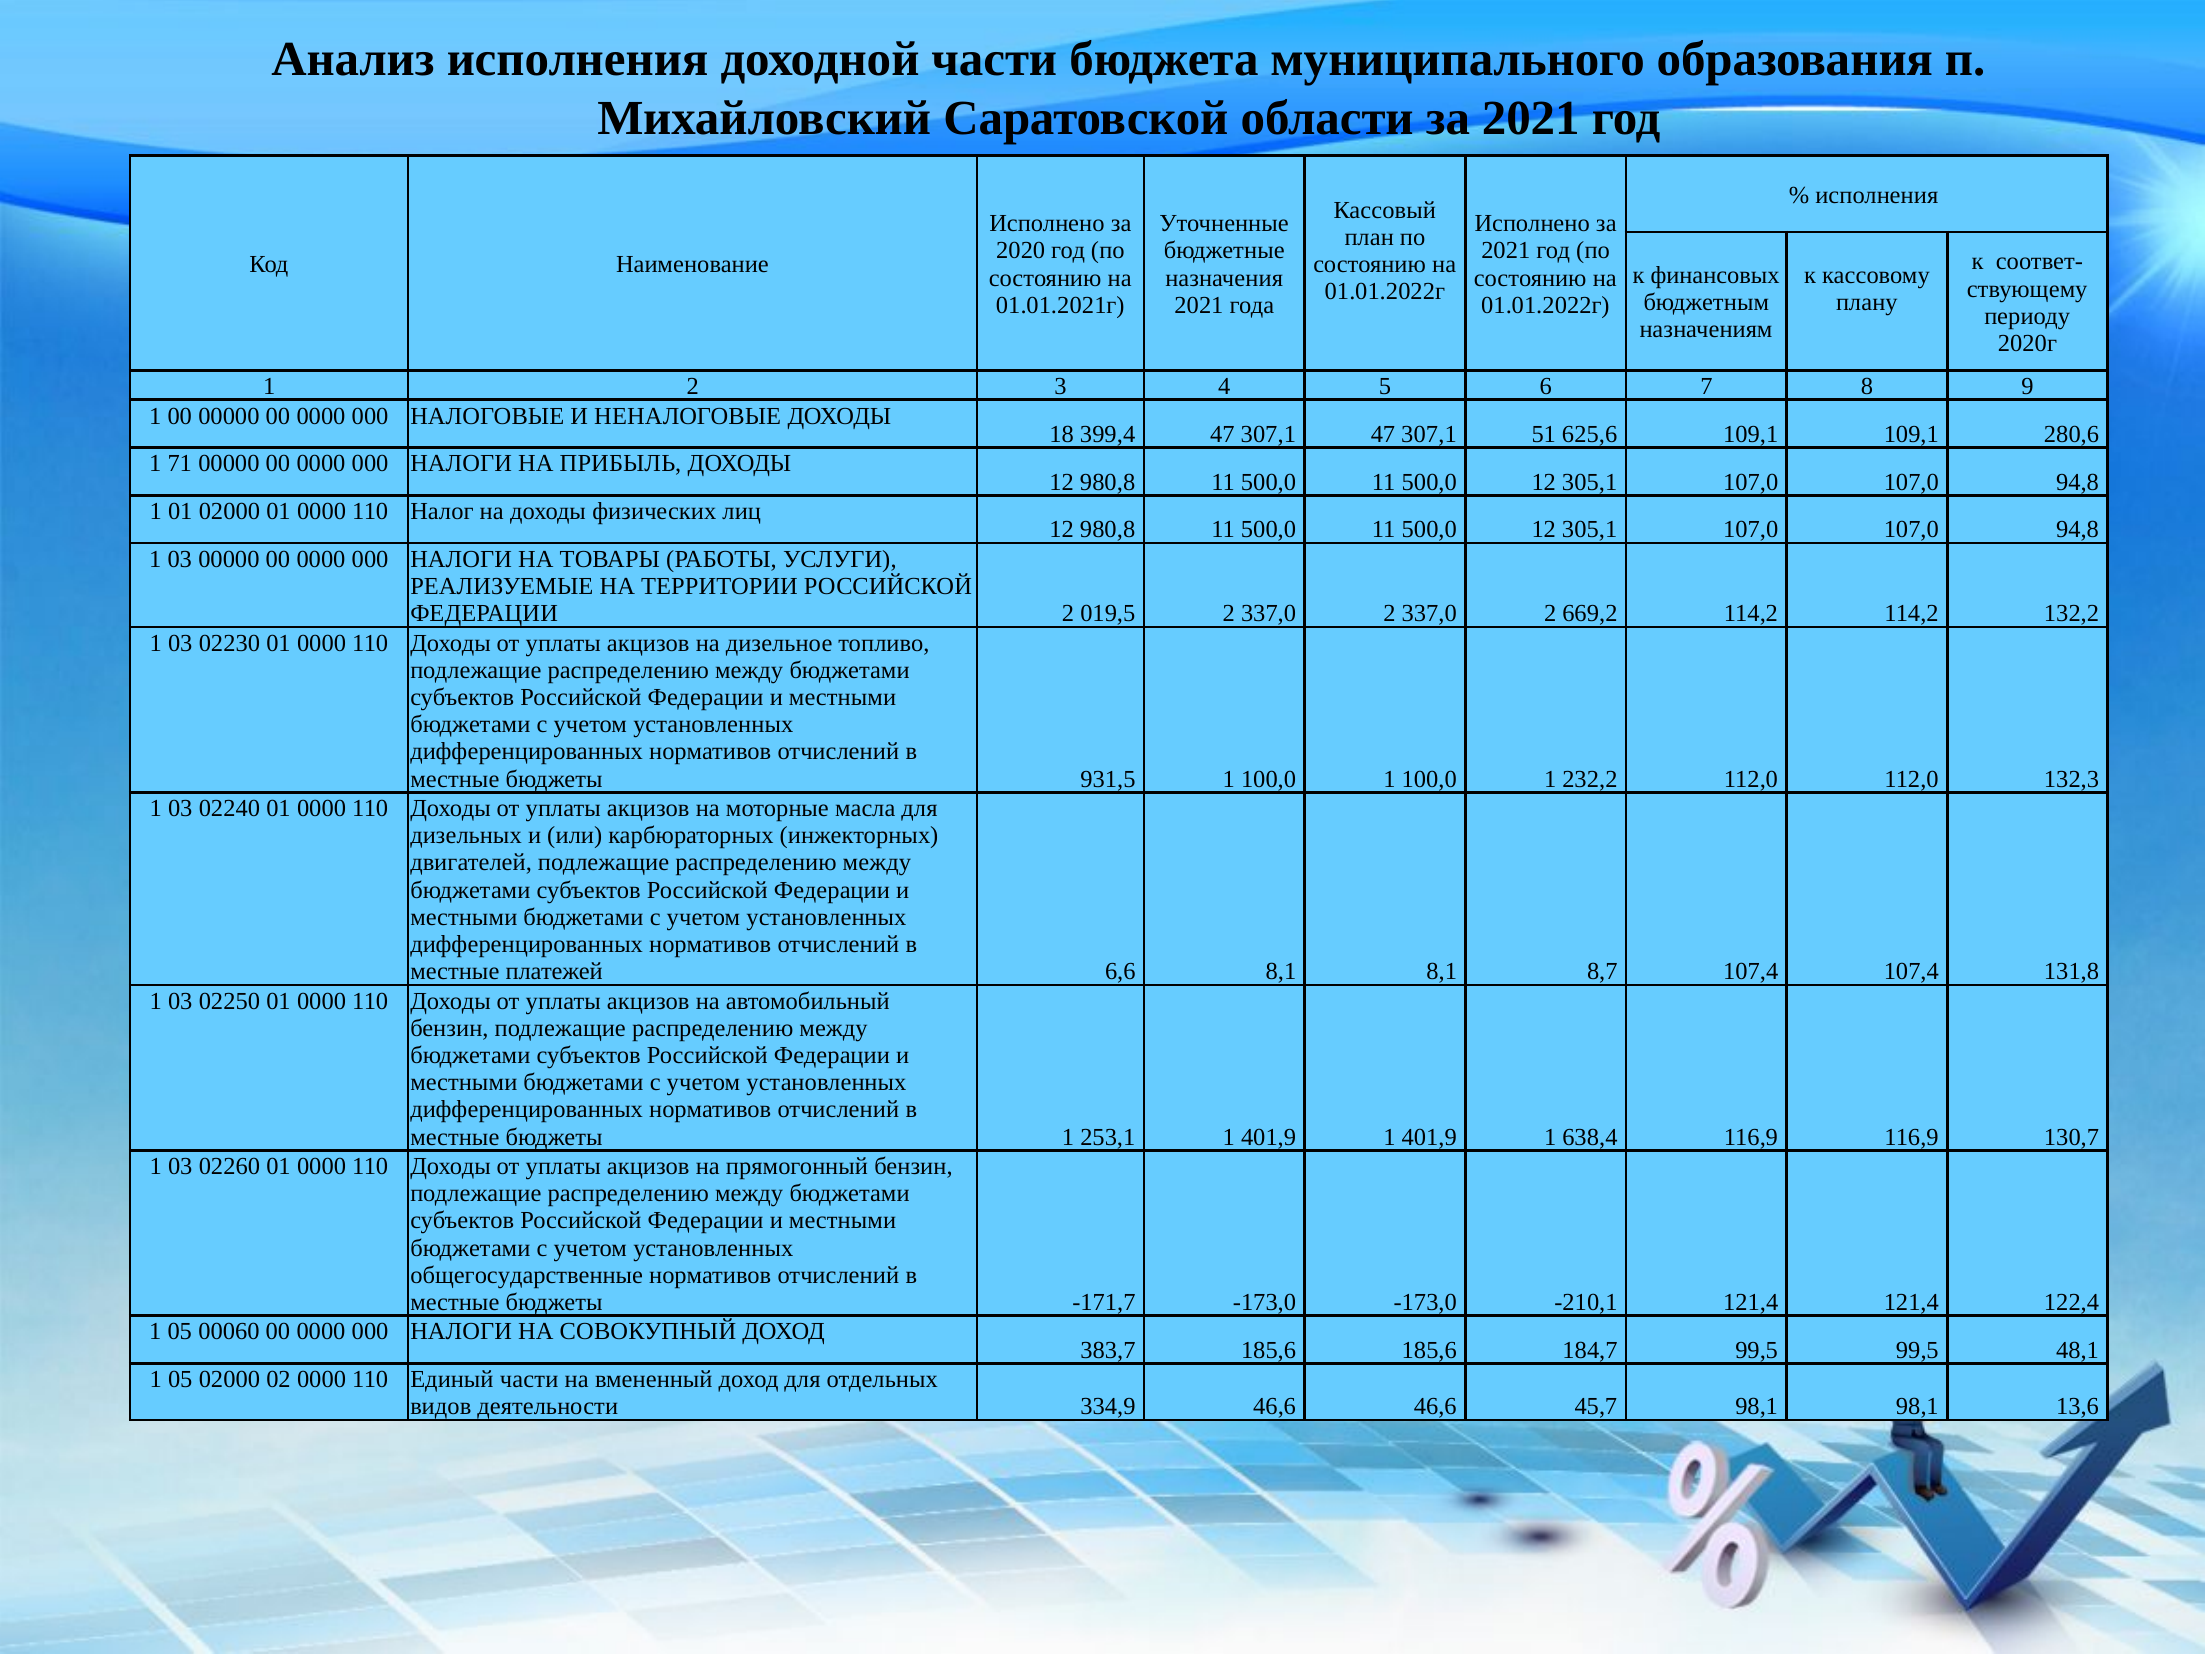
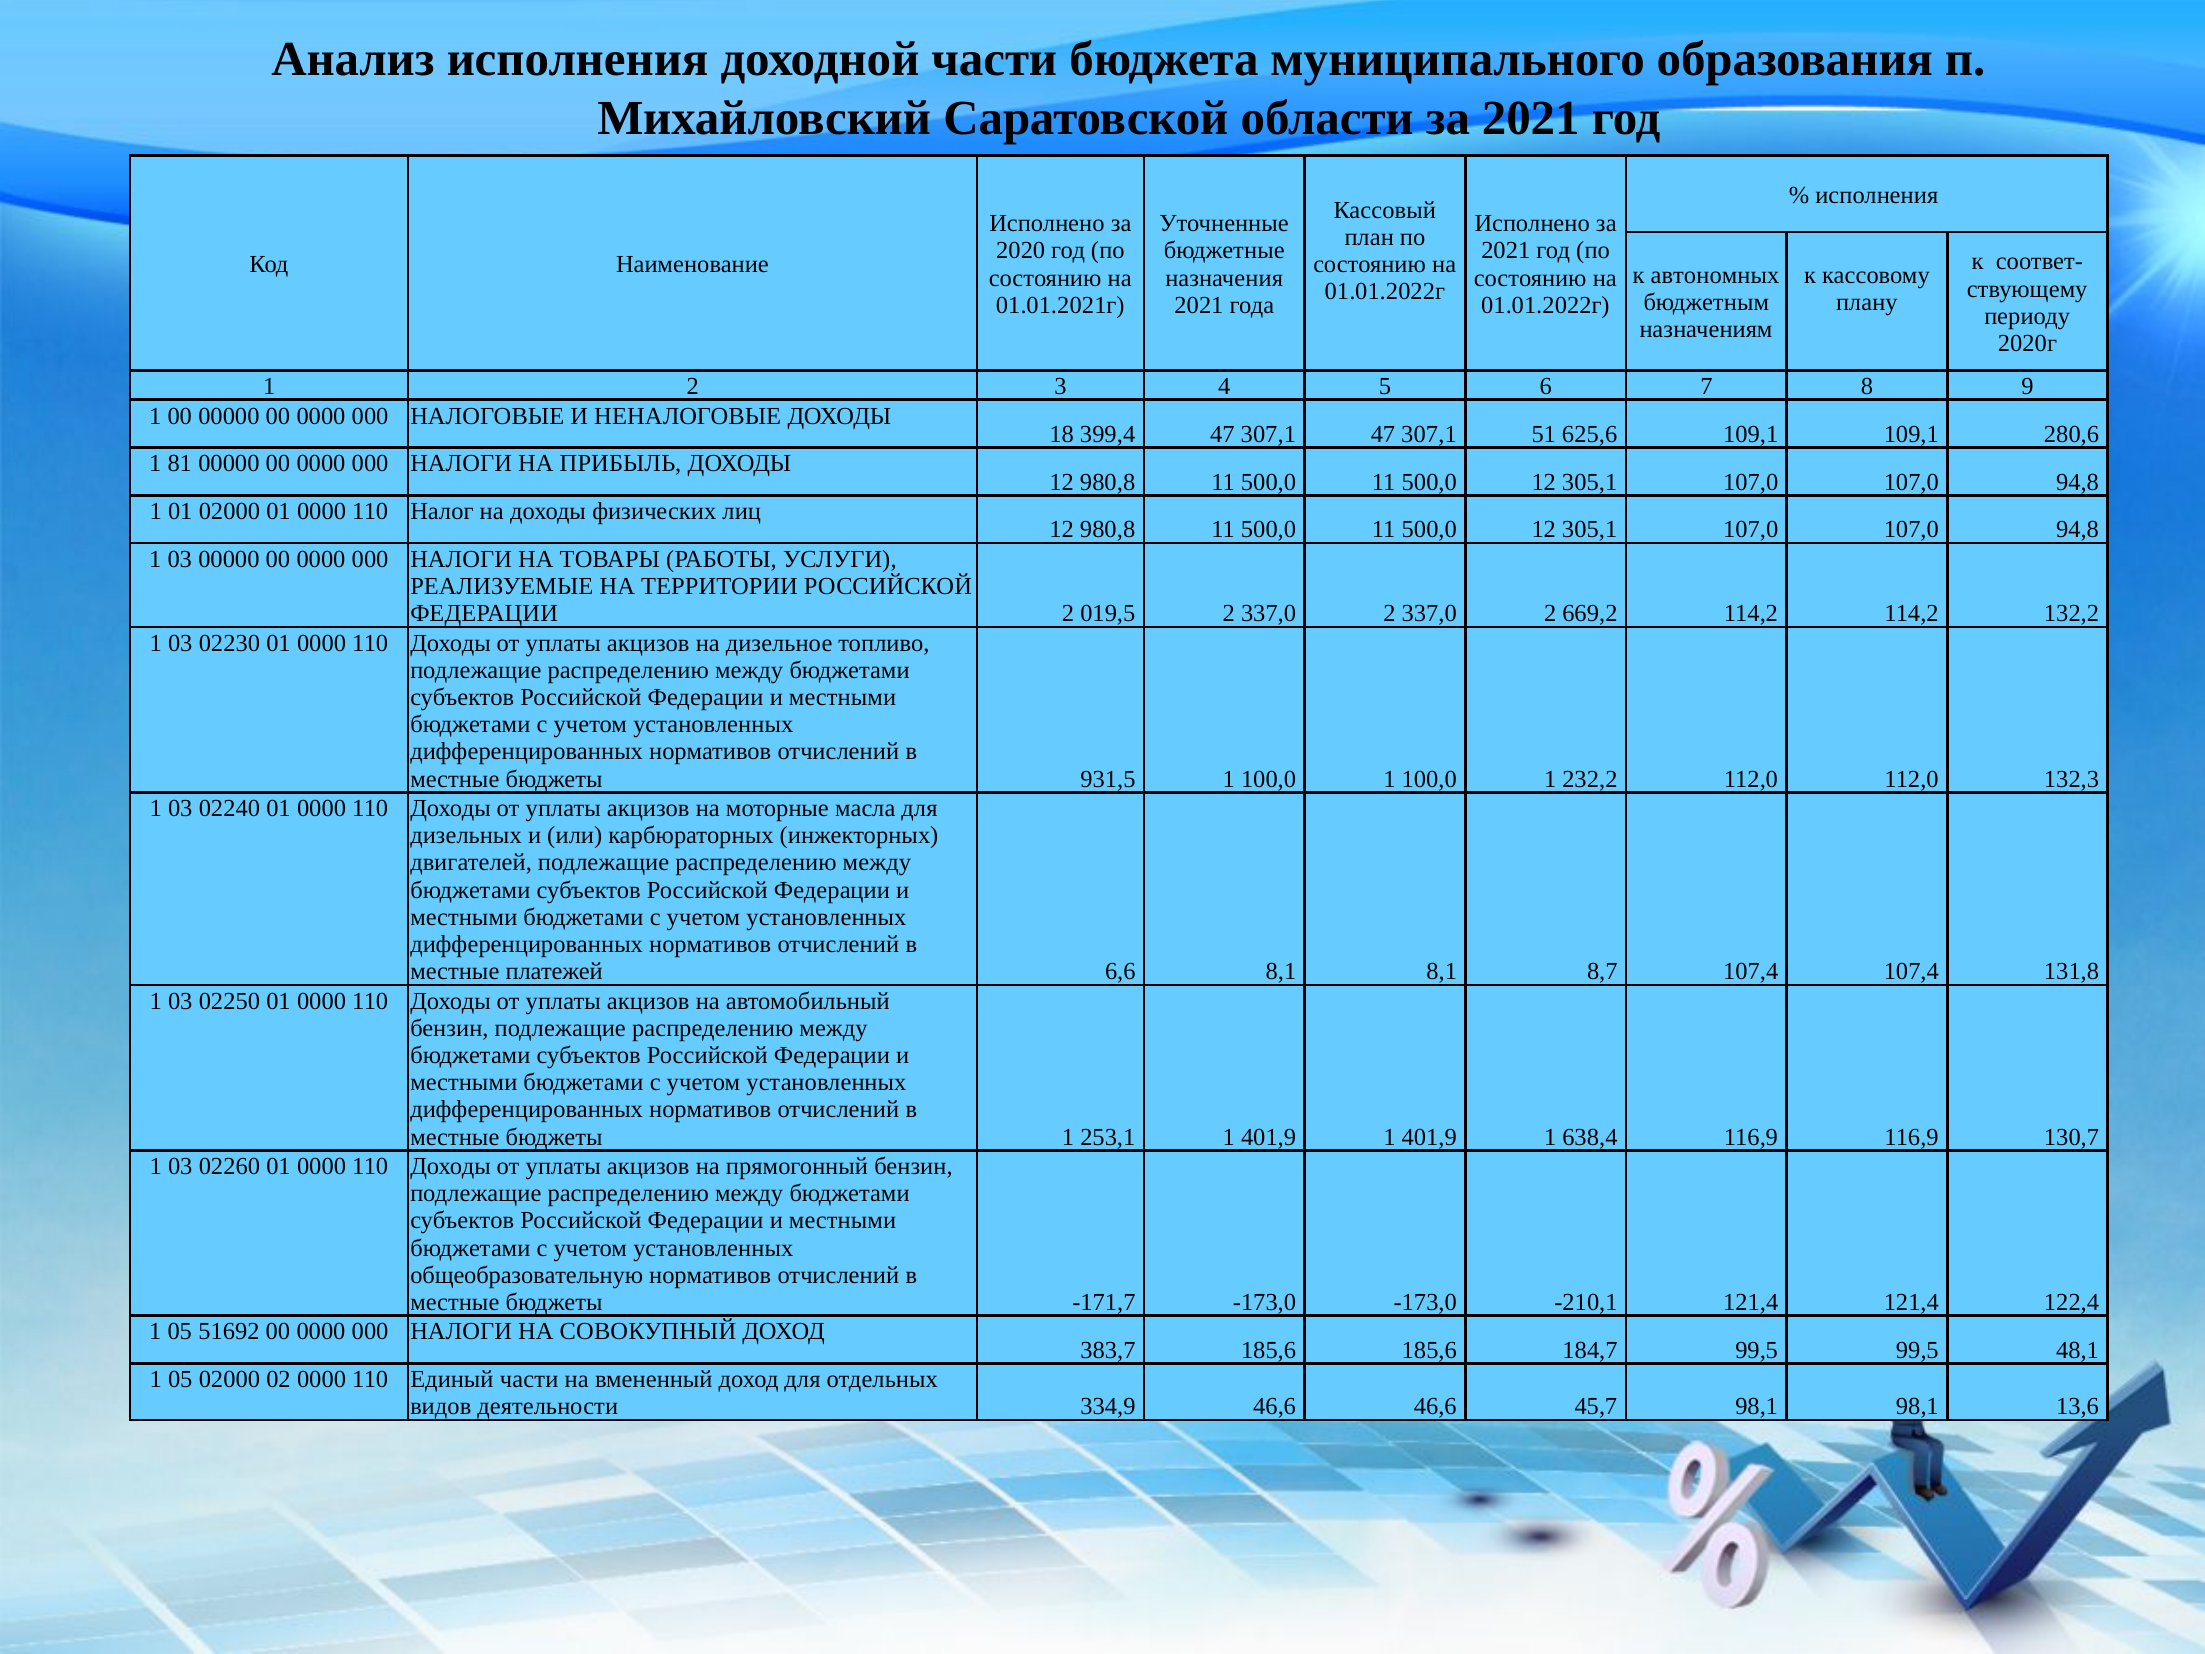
финансовых: финансовых -> автономных (1715, 275)
71: 71 -> 81 (180, 464)
общегосударственные: общегосударственные -> общеобразовательную (527, 1275)
00060: 00060 -> 51692 (229, 1332)
